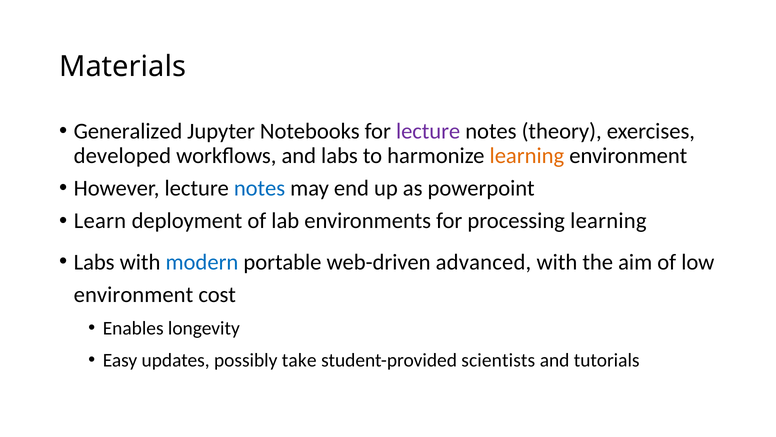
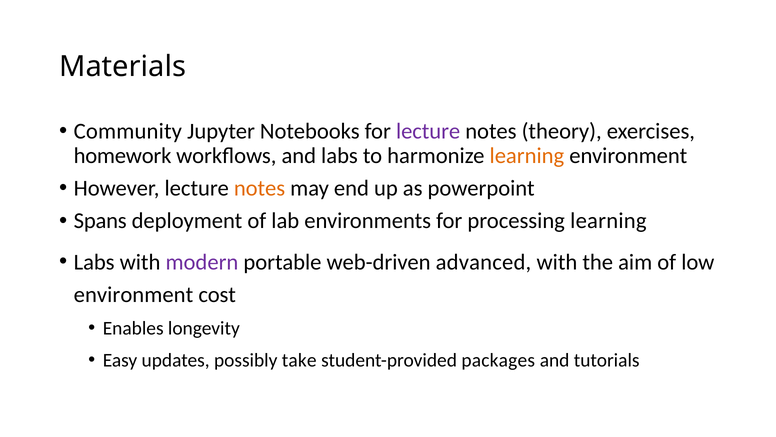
Generalized: Generalized -> Community (128, 131)
developed: developed -> homework (123, 156)
notes colour: blue -> orange (260, 188)
Learn: Learn -> Spans (100, 221)
modern colour: blue -> purple (202, 262)
scientists: scientists -> packages (498, 360)
